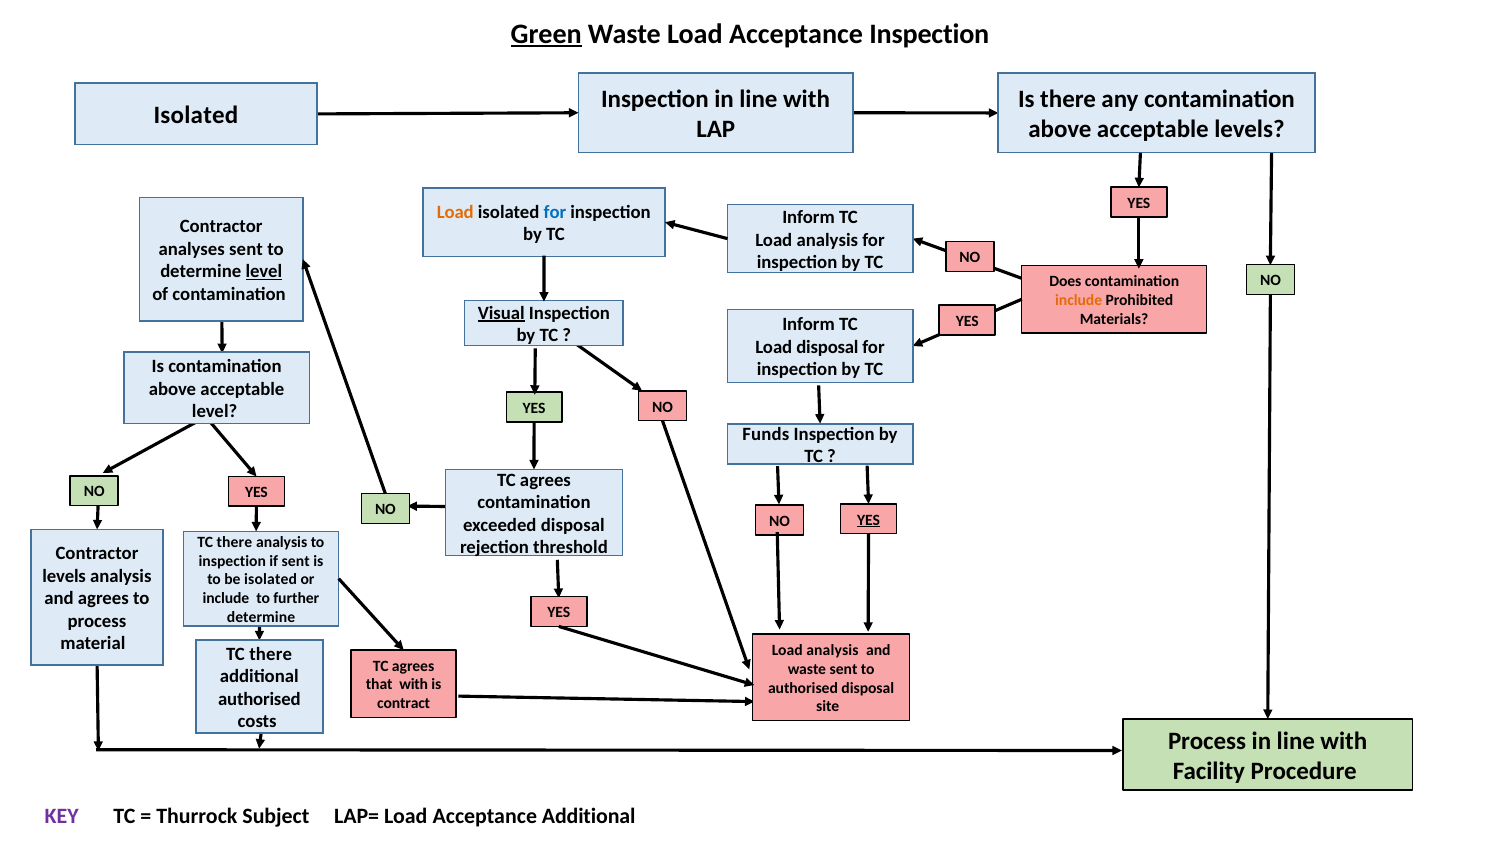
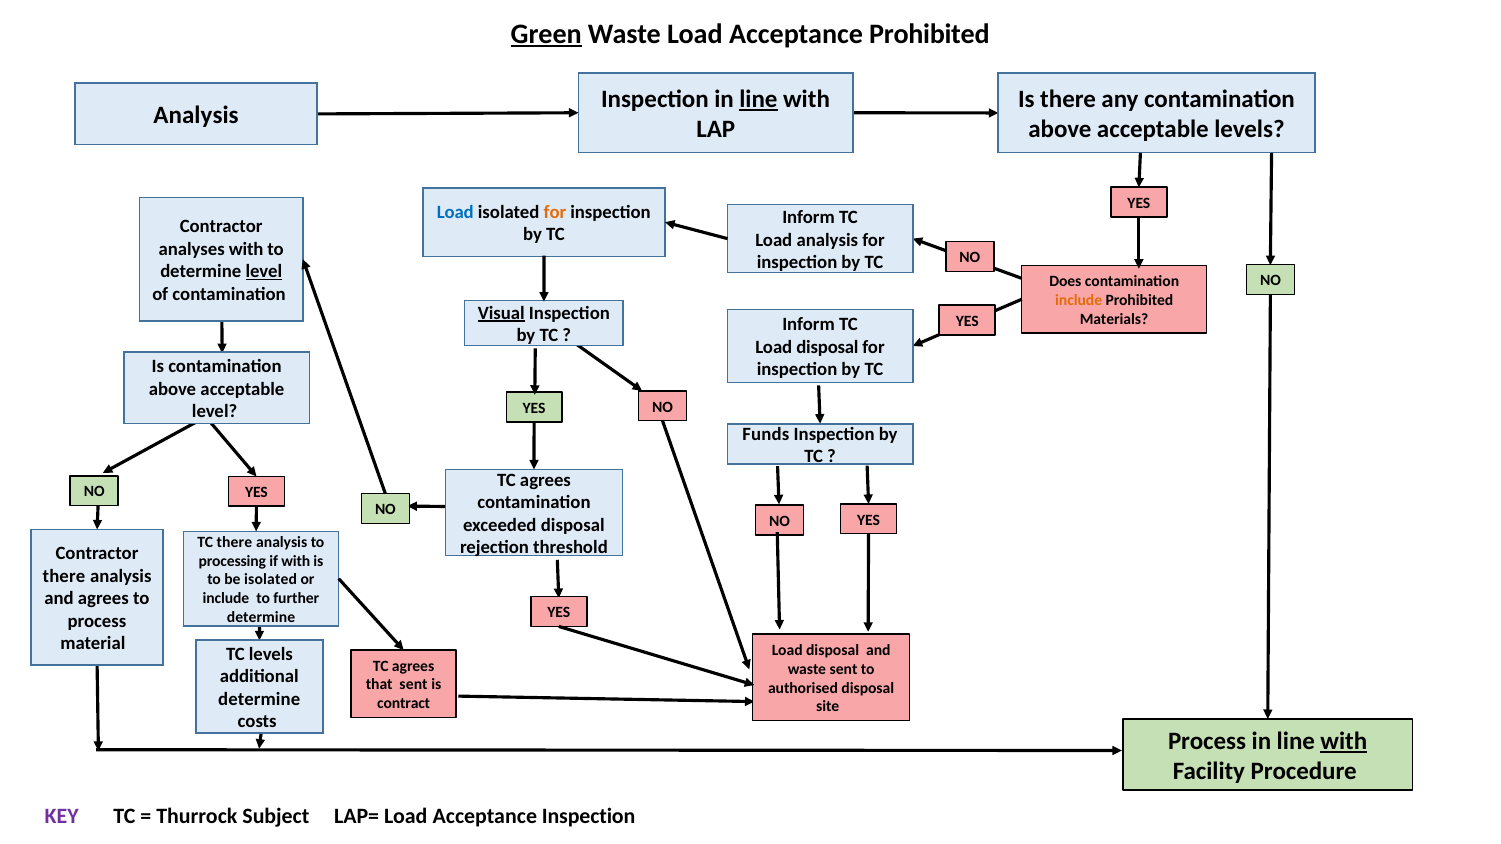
Acceptance Inspection: Inspection -> Prohibited (929, 34)
line underline: none -> present (758, 100)
Isolated: Isolated -> Analysis (196, 116)
Load colour: orange -> blue (455, 212)
for colour: blue -> orange (555, 212)
analyses sent: sent -> with (246, 249)
YES underline: present -> none (869, 520)
inspection: inspection -> processing (232, 561)
if sent: sent -> with (296, 561)
levels: levels -> there (64, 576)
analysis: analysis -> disposal (833, 651)
there: there -> levels (271, 654)
that with: with -> sent (414, 685)
authorised: authorised -> determine (259, 699)
with underline: none -> present (1344, 741)
Acceptance Additional: Additional -> Inspection (589, 817)
